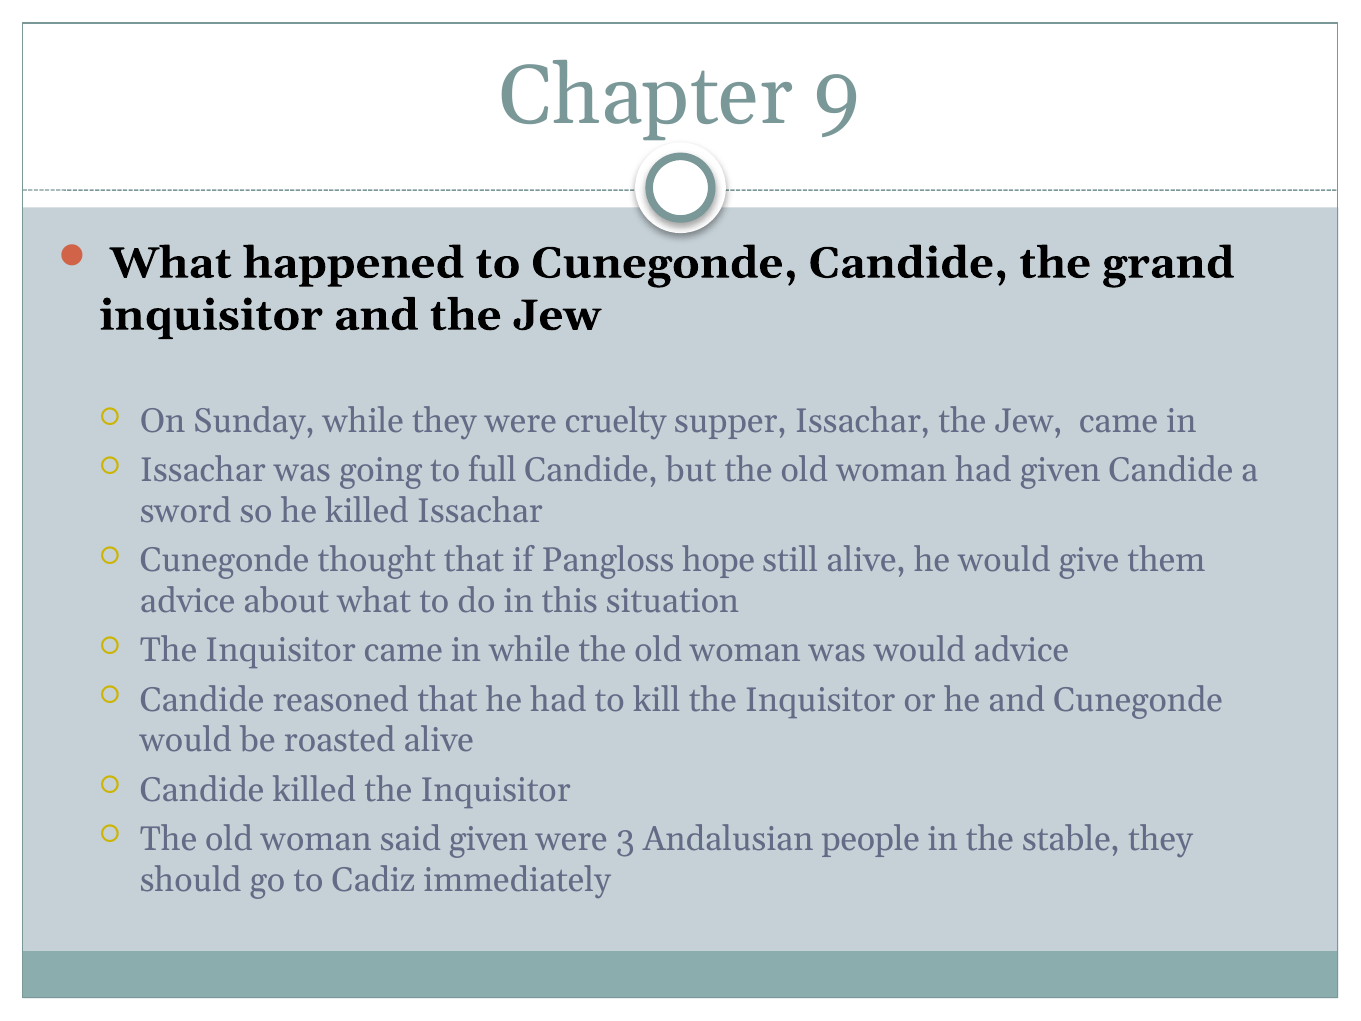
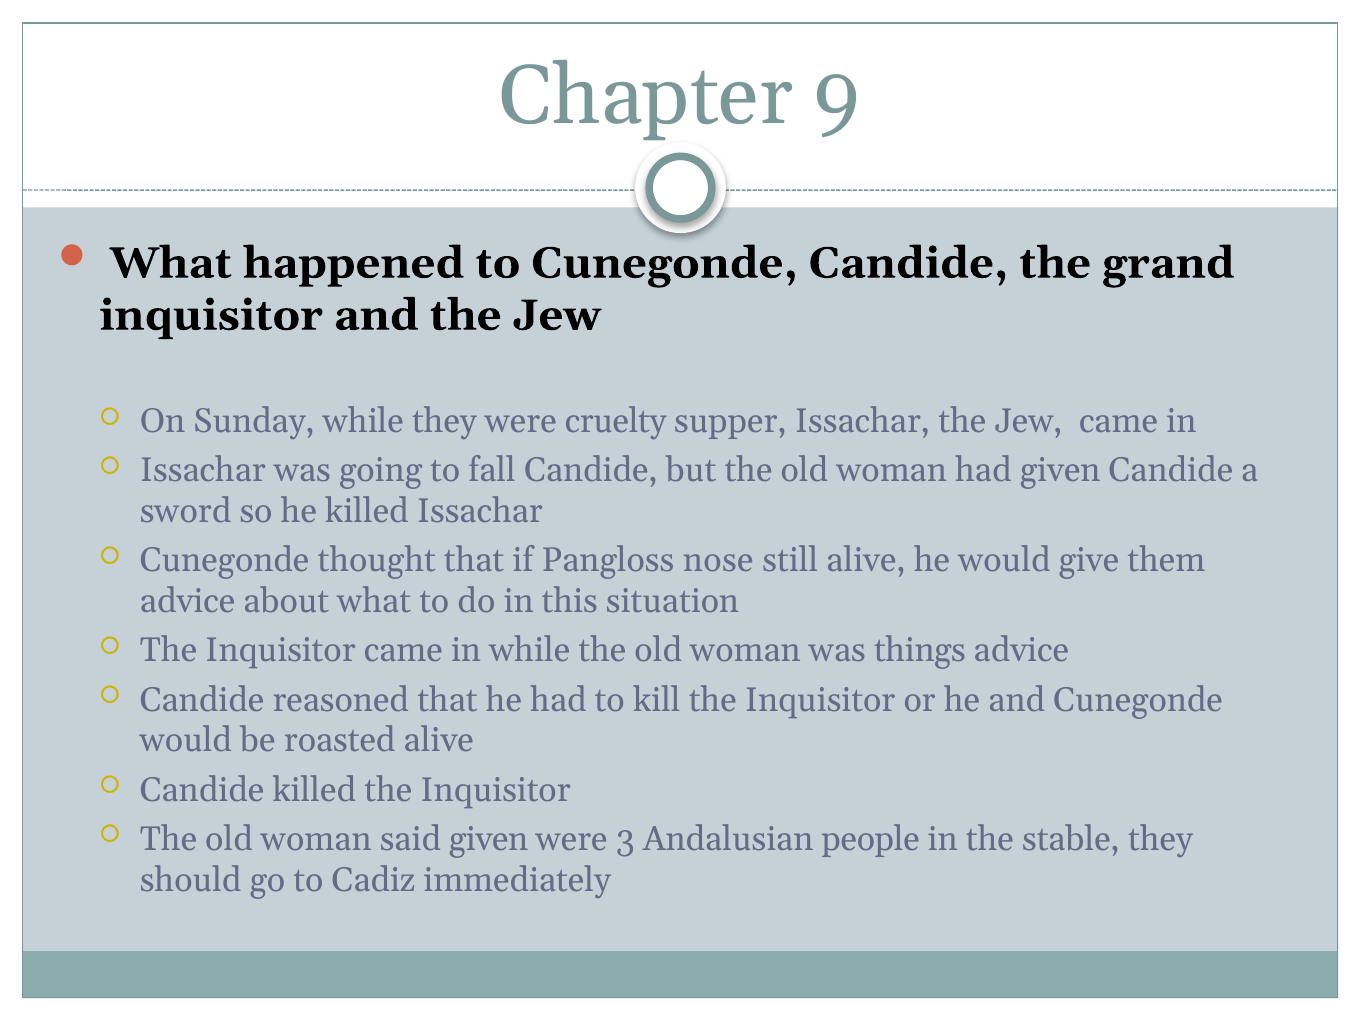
full: full -> fall (492, 471)
hope: hope -> nose (718, 561)
was would: would -> things (920, 651)
